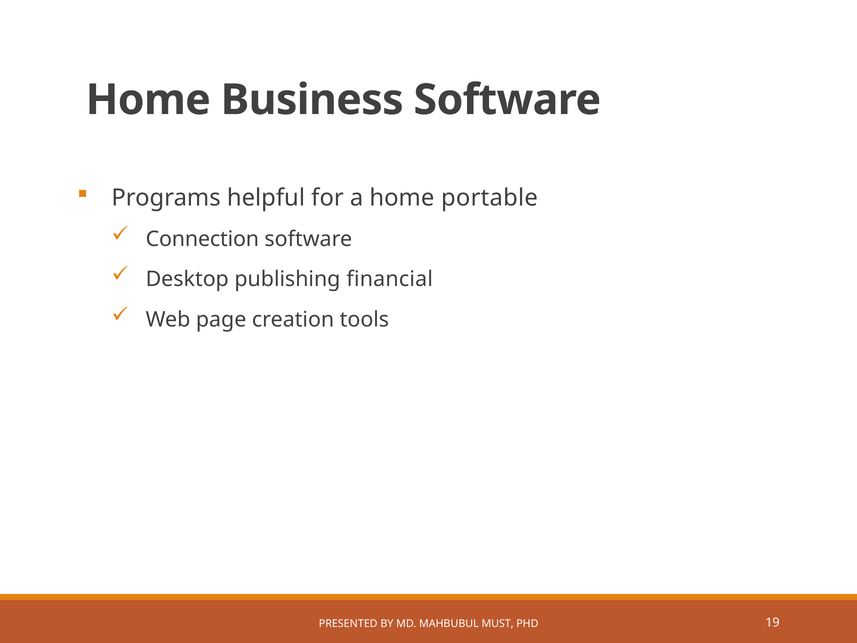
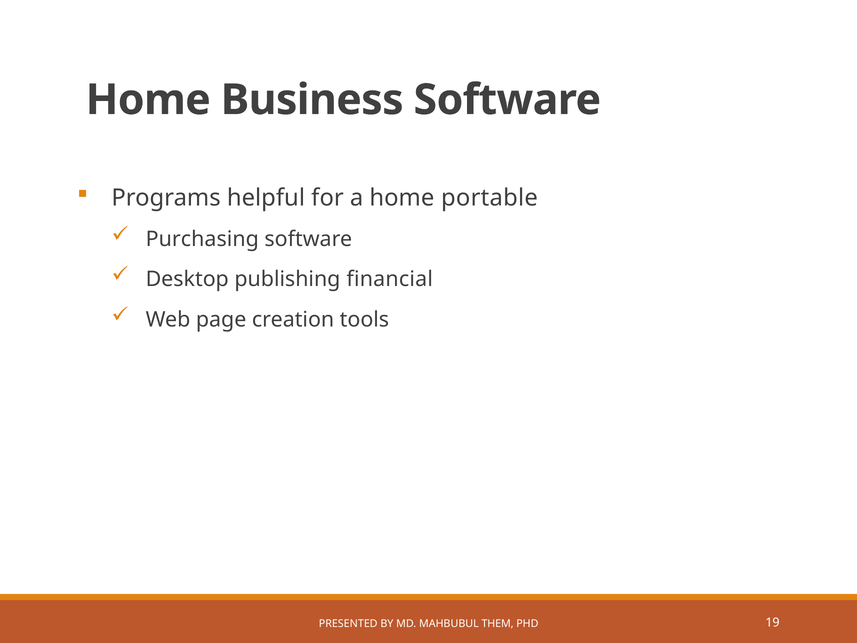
Connection: Connection -> Purchasing (202, 239)
MUST: MUST -> THEM (498, 623)
